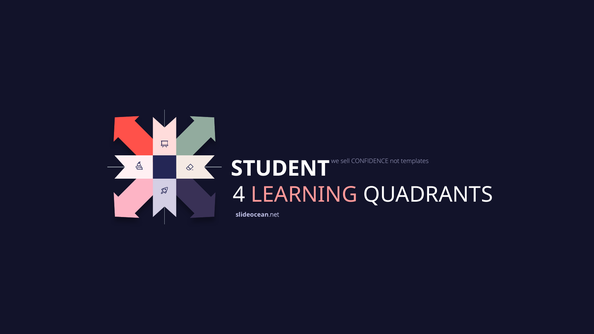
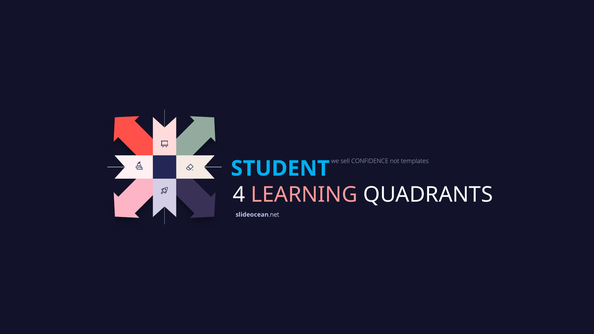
STUDENT colour: white -> light blue (280, 169)
